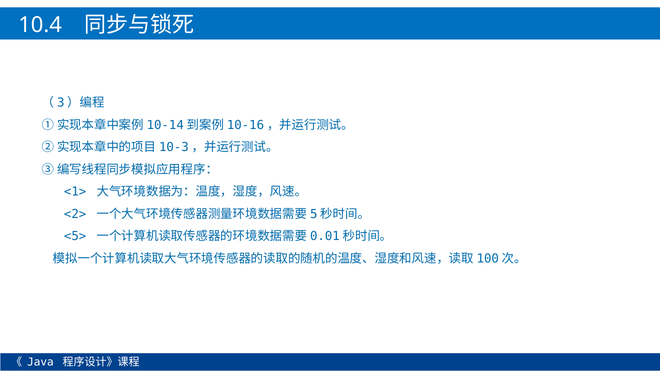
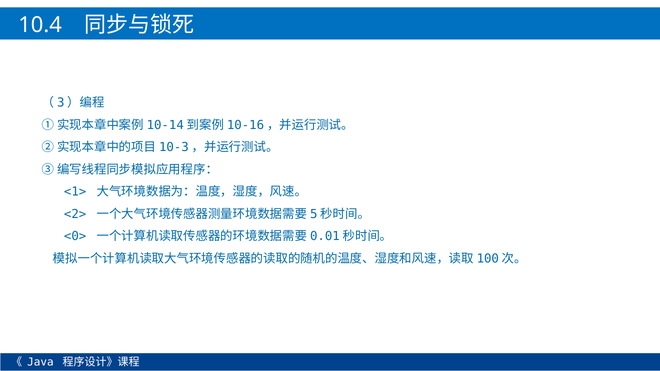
<5>: <5> -> <0> (75, 237)
